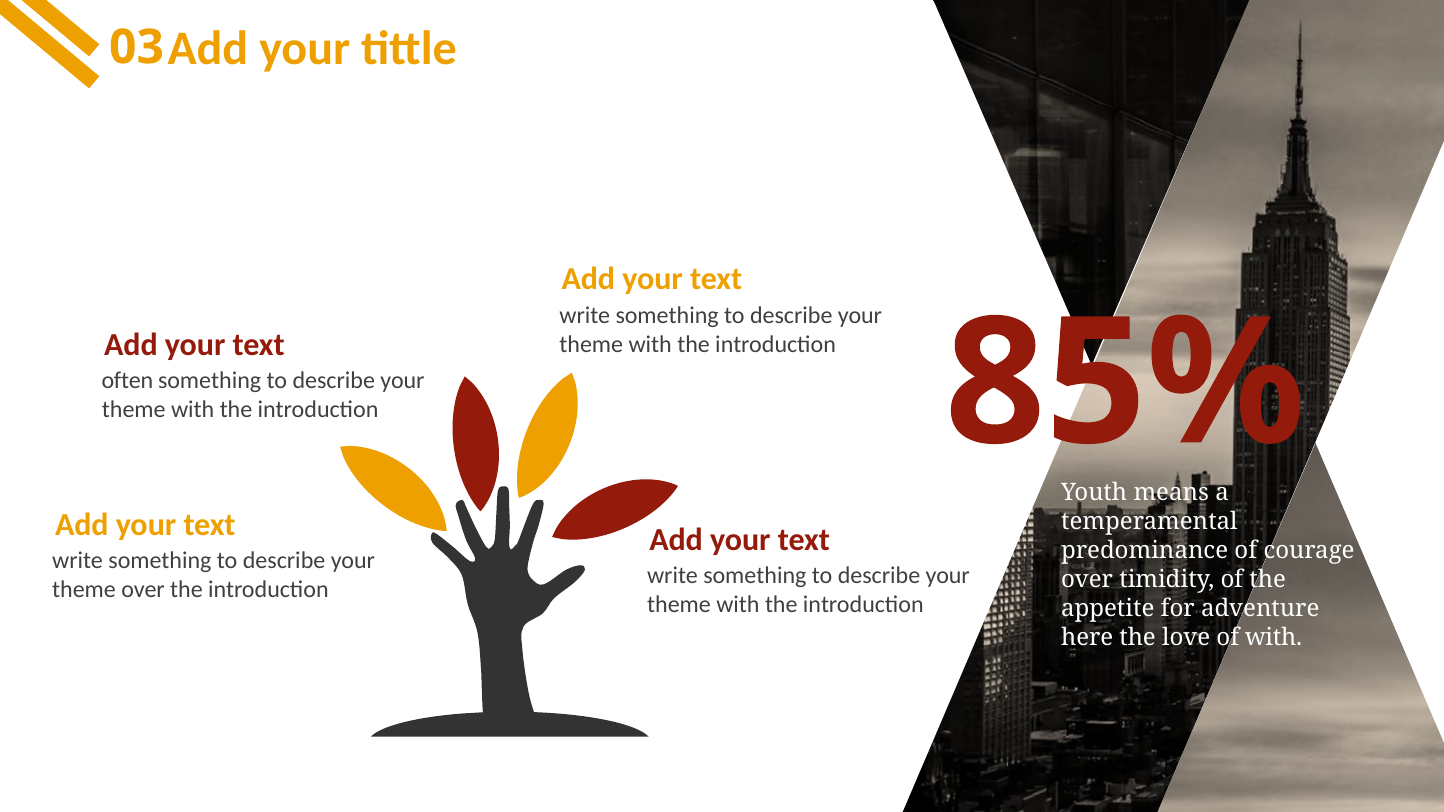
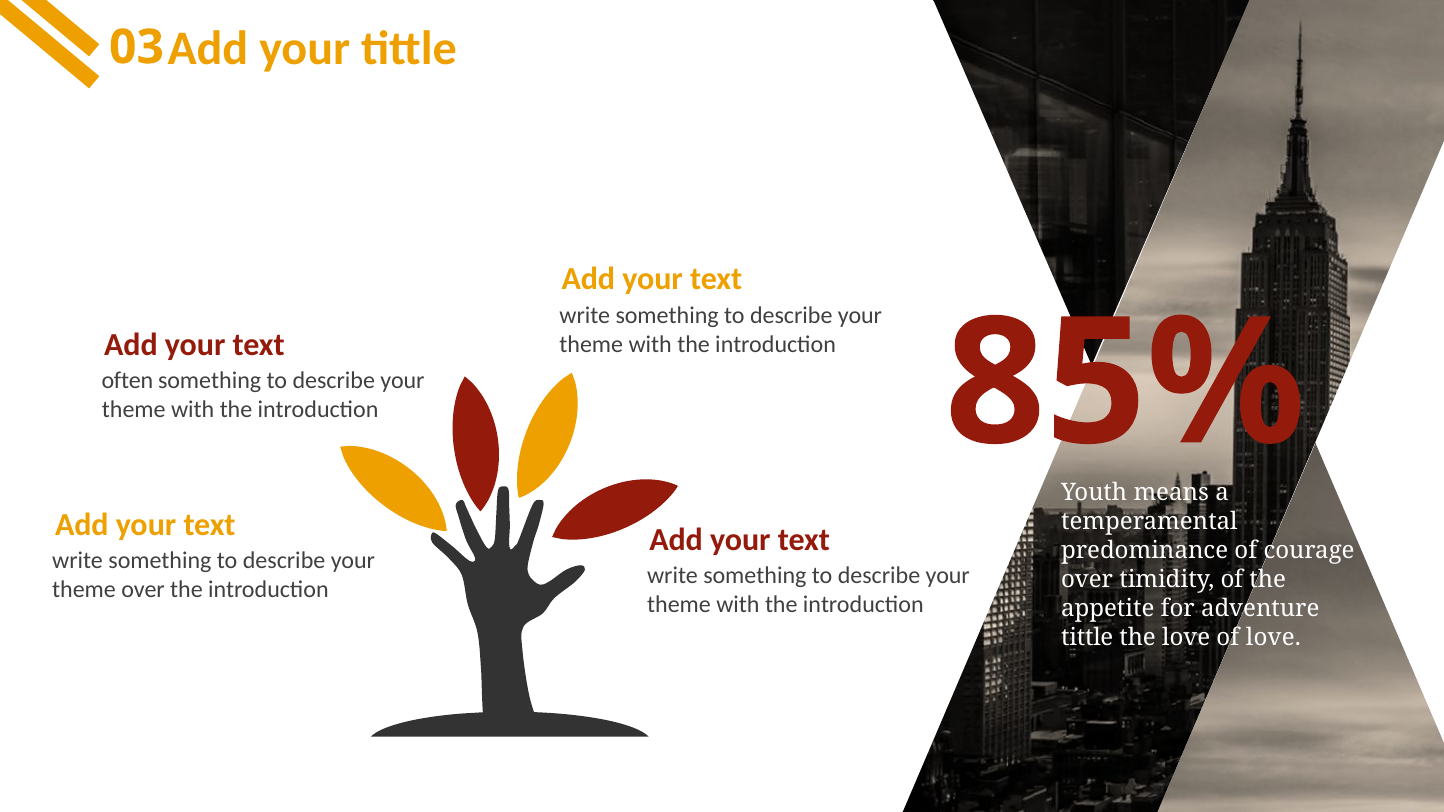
here: here -> tittle (1087, 637)
of with: with -> love (1273, 637)
